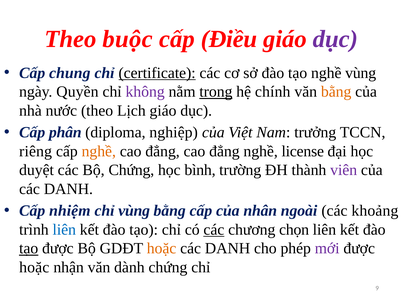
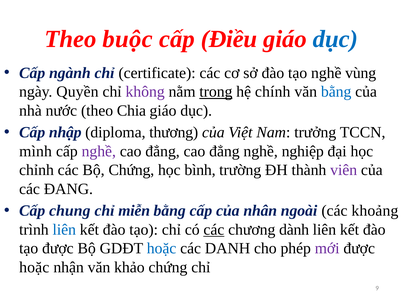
dục colour: purple -> blue (336, 39)
chung: chung -> ngành (70, 73)
certificate underline: present -> none (157, 73)
bằng colour: orange -> blue (336, 92)
Lịch: Lịch -> Chia (131, 111)
phân: phân -> nhập (65, 133)
nghiệp: nghiệp -> thương (174, 133)
riêng: riêng -> mình (36, 151)
nghề colour: orange -> purple (99, 151)
license: license -> nghiệp (303, 151)
duyệt: duyệt -> chỉnh (37, 170)
DANH: DANH -> ĐANG (68, 189)
nhiệm: nhiệm -> chung (70, 211)
chỉ vùng: vùng -> miễn (134, 211)
chọn: chọn -> dành (294, 230)
tạo underline: present -> none (29, 249)
hoặc colour: orange -> blue (162, 249)
dành: dành -> khảo (129, 267)
